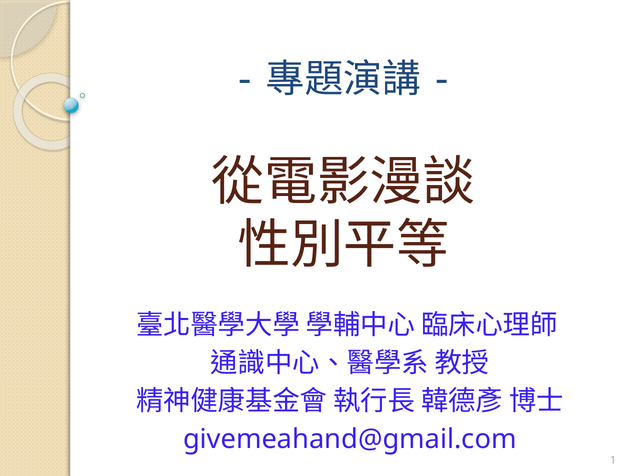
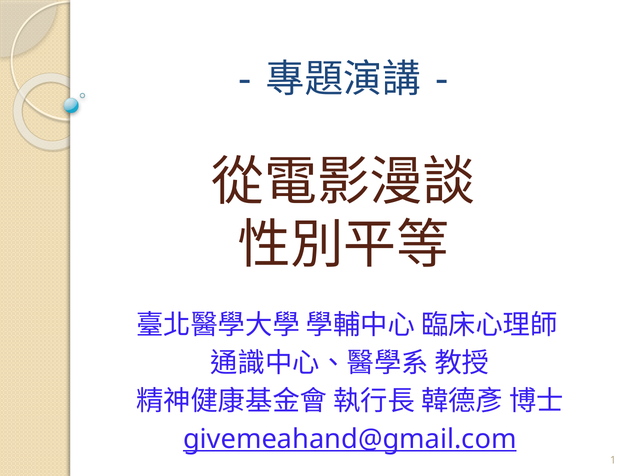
givemeahand@gmail.com underline: none -> present (350, 439)
